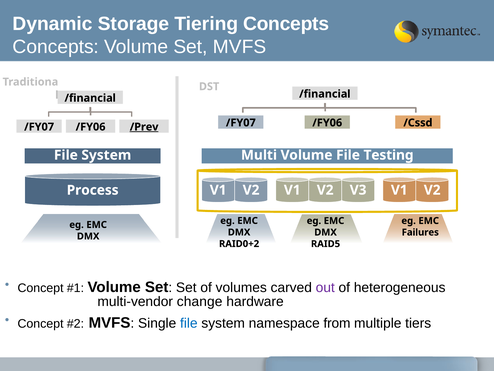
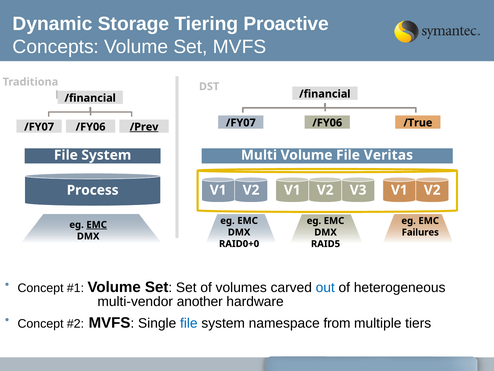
Tiering Concepts: Concepts -> Proactive (286, 24)
/Cssd: /Cssd -> /True (418, 123)
Testing: Testing -> Veritas (388, 155)
EMC underline: none -> present (97, 224)
RAID0+2: RAID0+2 -> RAID0+0 (239, 243)
out colour: purple -> blue (325, 287)
change: change -> another (200, 301)
